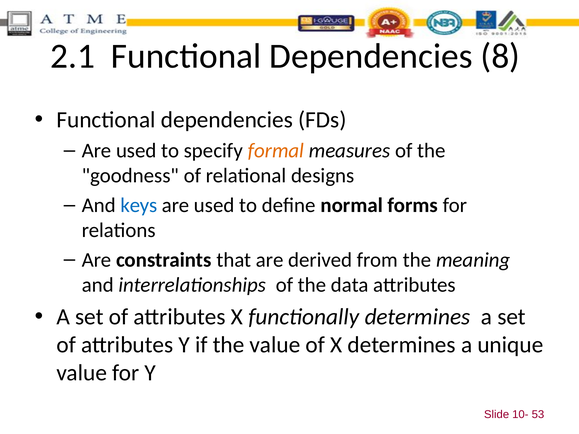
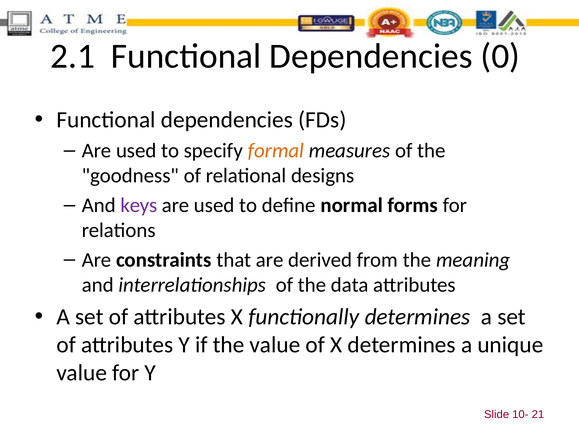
8: 8 -> 0 (500, 56)
keys colour: blue -> purple (139, 205)
53: 53 -> 21 (538, 415)
